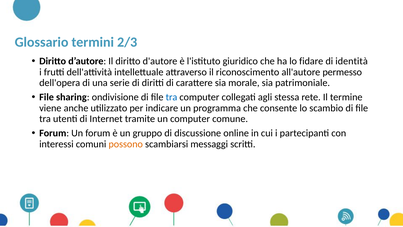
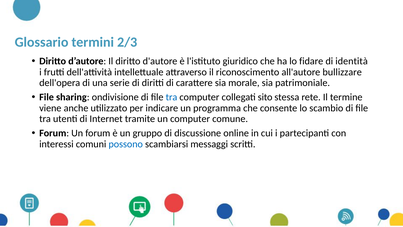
permesso: permesso -> bullizzare (342, 72)
agli: agli -> sito (265, 97)
possono colour: orange -> blue (126, 144)
